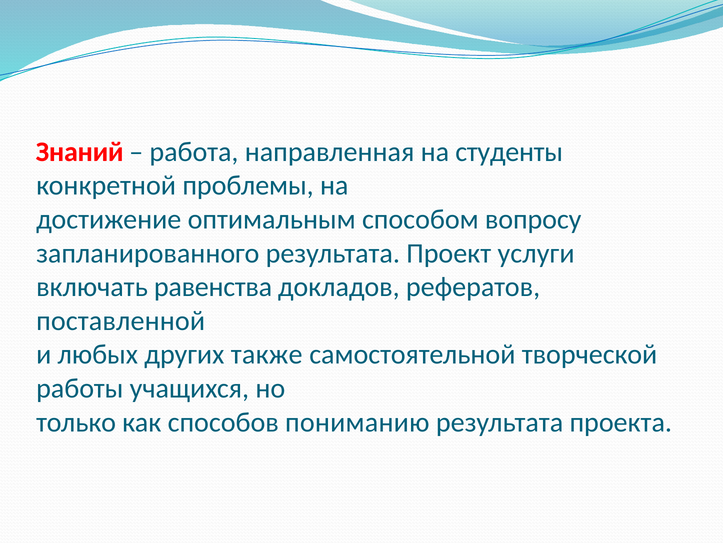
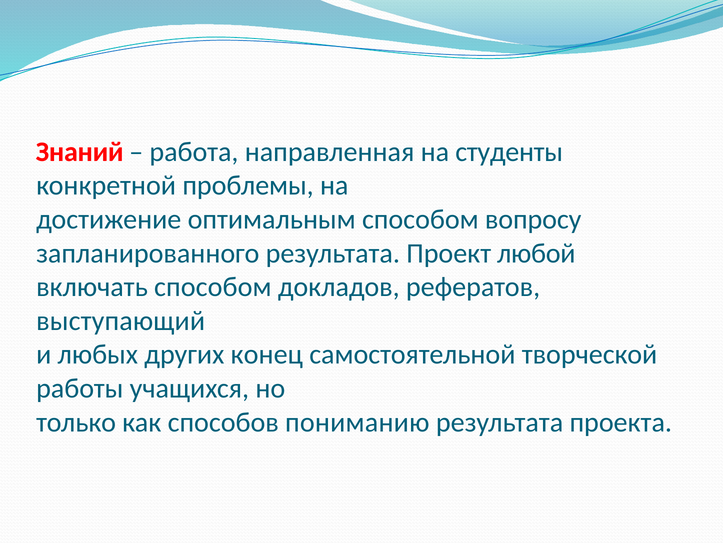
услуги: услуги -> любой (536, 253)
включать равенства: равенства -> способом (213, 287)
поставленной: поставленной -> выступающий (121, 320)
также: также -> конец (267, 354)
